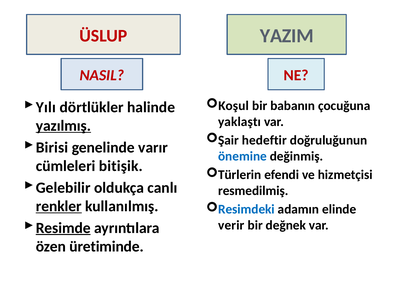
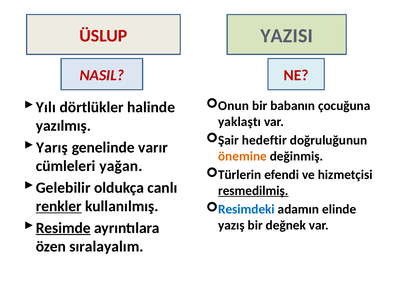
YAZIM: YAZIM -> YAZISI (287, 36)
Koşul: Koşul -> Onun (234, 106)
yazılmış underline: present -> none (63, 126)
Birisi: Birisi -> Yarış (52, 147)
önemine colour: blue -> orange (242, 156)
bitişik: bitişik -> yağan (121, 166)
resmedilmiş underline: none -> present (253, 190)
verir: verir -> yazış (231, 225)
üretiminde: üretiminde -> sıralayalım (106, 246)
